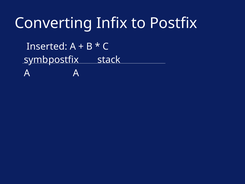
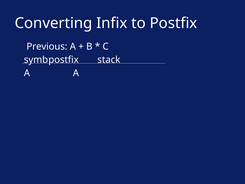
Inserted: Inserted -> Previous (47, 46)
